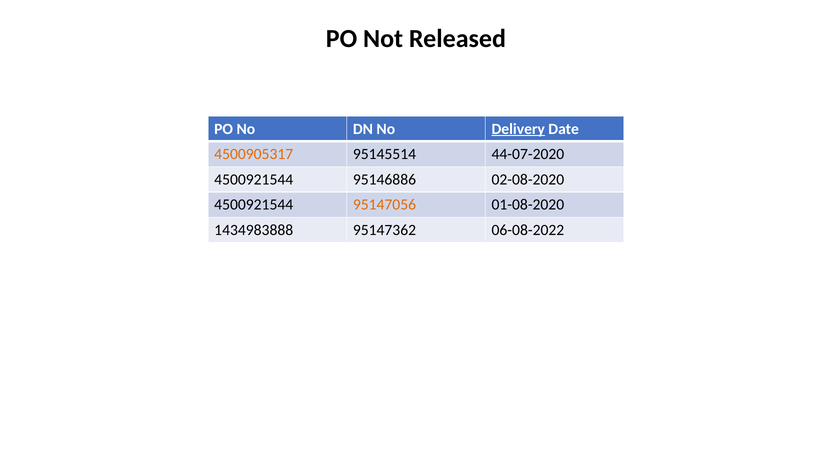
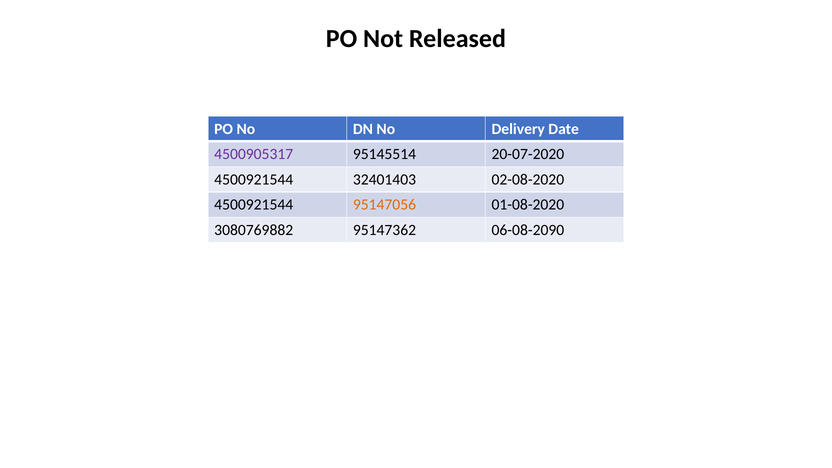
Delivery underline: present -> none (518, 129)
4500905317 colour: orange -> purple (254, 154)
44-07-2020: 44-07-2020 -> 20-07-2020 (528, 154)
95146886: 95146886 -> 32401403 (384, 179)
1434983888: 1434983888 -> 3080769882 (254, 230)
06-08-2022: 06-08-2022 -> 06-08-2090 (528, 230)
